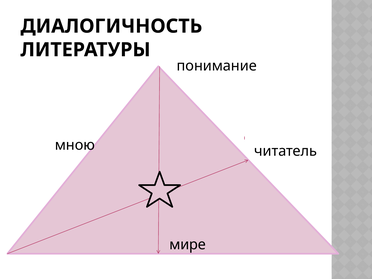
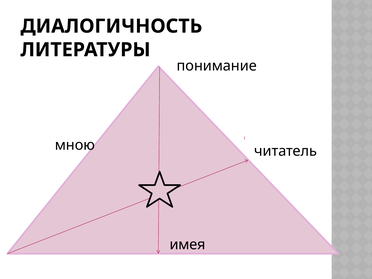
мире: мире -> имея (188, 244)
